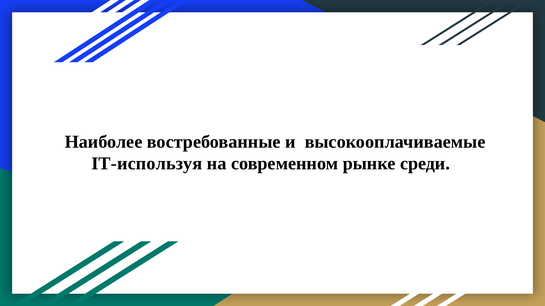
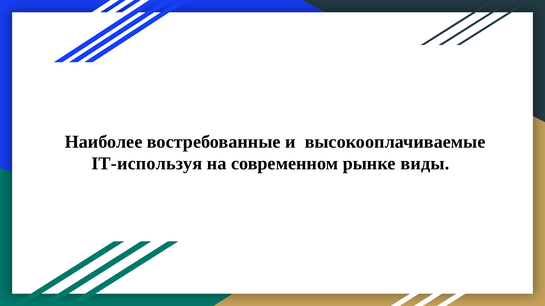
среди: среди -> виды (425, 164)
